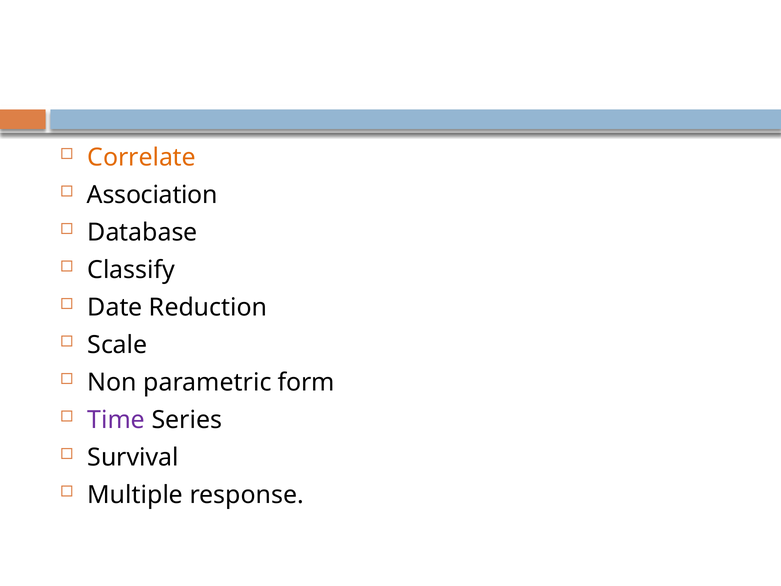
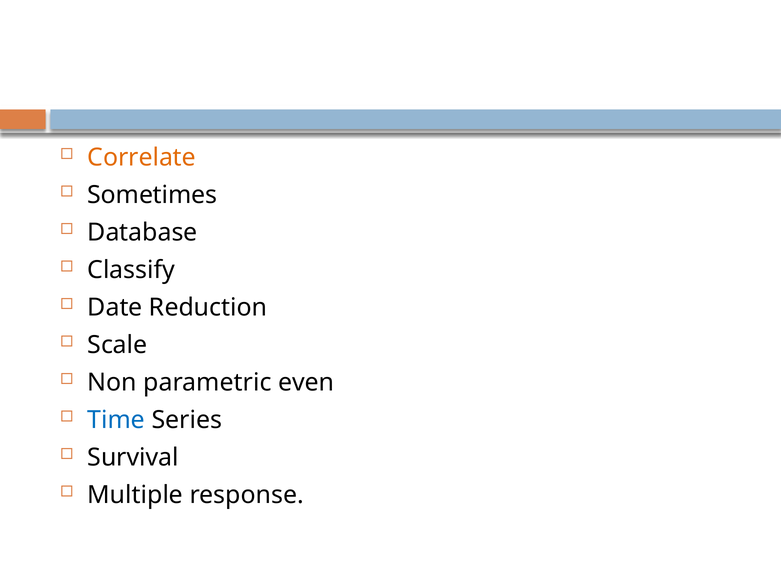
Association: Association -> Sometimes (152, 195)
form: form -> even (306, 382)
Time colour: purple -> blue (116, 420)
